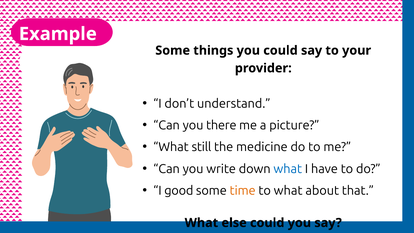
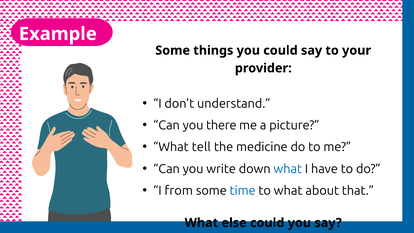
still: still -> tell (201, 147)
good: good -> from (179, 191)
time colour: orange -> blue (243, 191)
